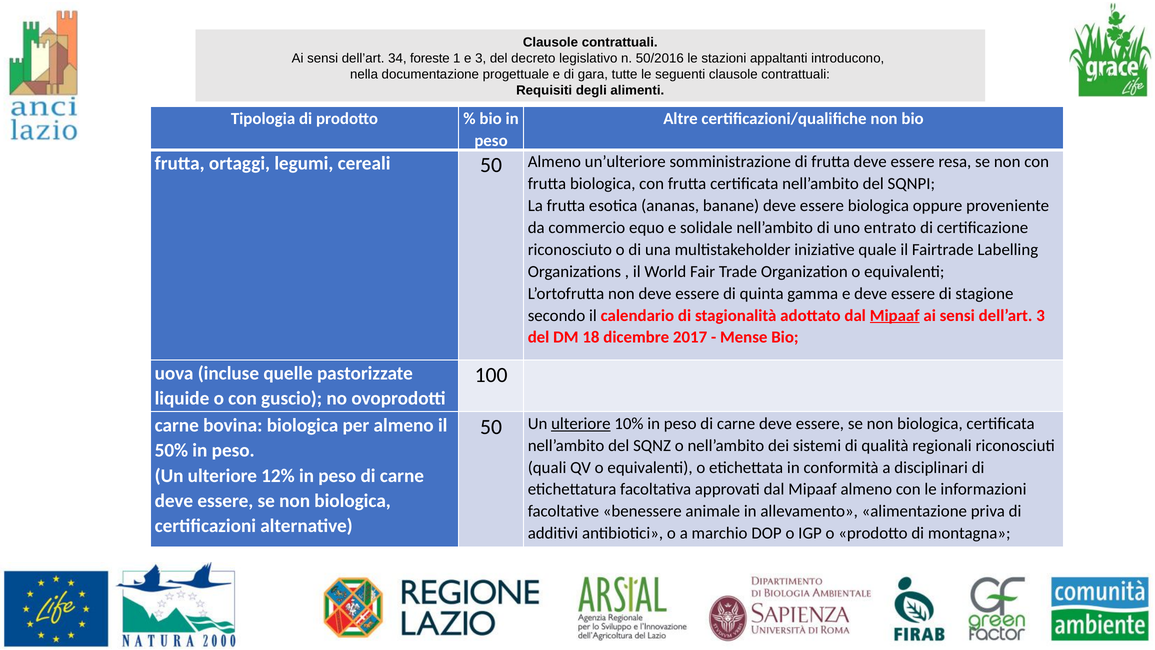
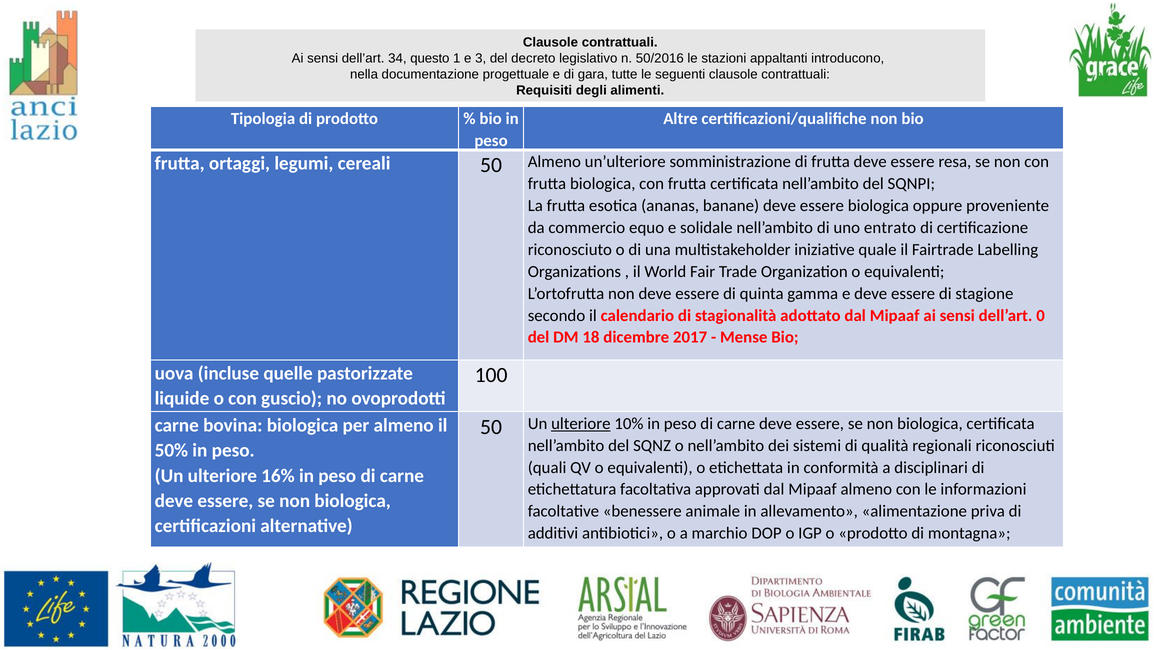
foreste: foreste -> questo (430, 58)
Mipaaf underline: present -> none (895, 315)
dell’art 3: 3 -> 0 (1041, 315)
12%: 12% -> 16% (278, 475)
